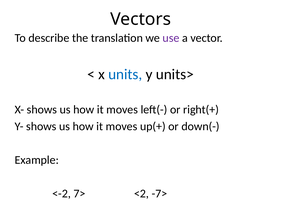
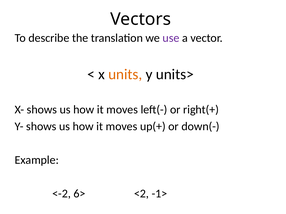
units colour: blue -> orange (125, 74)
7>: 7> -> 6> (79, 194)
-7>: -7> -> -1> (159, 194)
